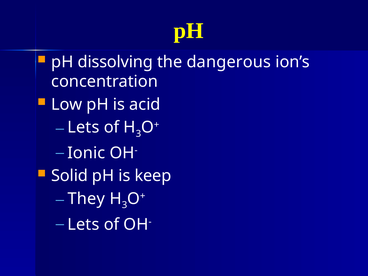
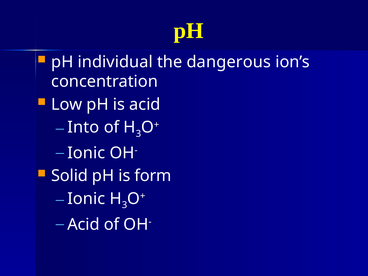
dissolving: dissolving -> individual (115, 62)
Lets: Lets -> Into (83, 127)
keep: keep -> form (153, 176)
They: They -> Ionic (86, 199)
Lets: Lets -> Acid (83, 224)
